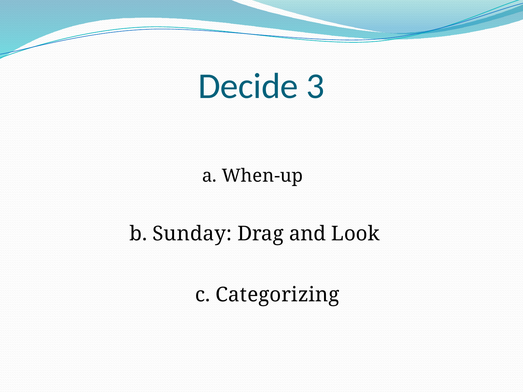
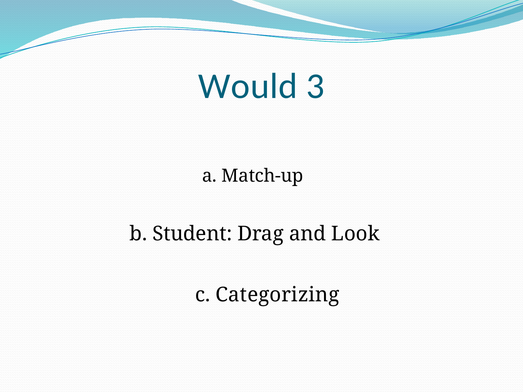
Decide: Decide -> Would (248, 86)
When-up: When-up -> Match-up (263, 176)
Sunday: Sunday -> Student (192, 234)
